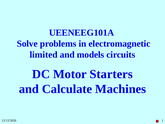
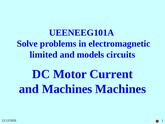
Starters: Starters -> Current (111, 74)
and Calculate: Calculate -> Machines (67, 89)
